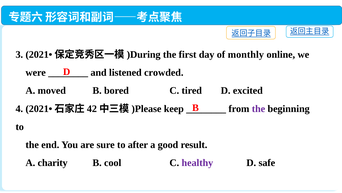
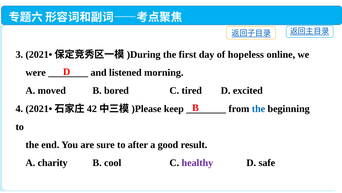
monthly: monthly -> hopeless (246, 54)
crowded: crowded -> morning (164, 72)
the colour: purple -> blue (258, 108)
